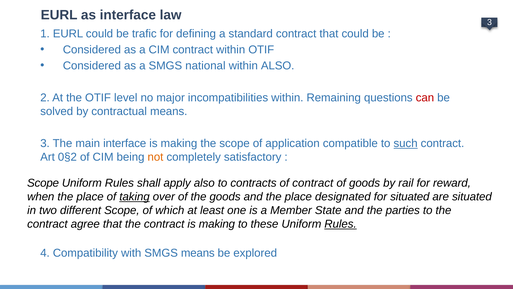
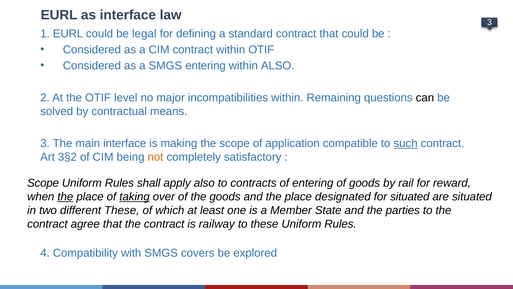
trafic: trafic -> legal (144, 34)
SMGS national: national -> entering (206, 66)
can colour: red -> black (425, 98)
0§2: 0§2 -> 3§2 (67, 157)
of contract: contract -> entering (313, 183)
the underline: none -> present (65, 196)
different Scope: Scope -> These (122, 210)
contract is making: making -> railway (217, 224)
Rules underline: present -> none (341, 224)
SMGS means: means -> covers (198, 253)
